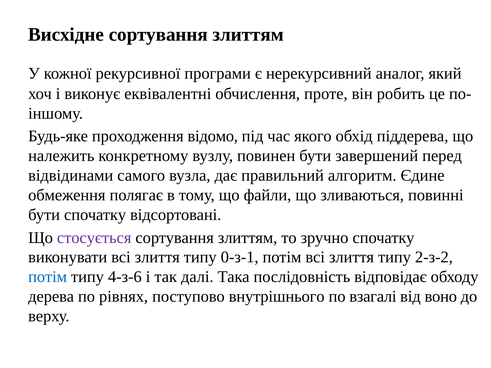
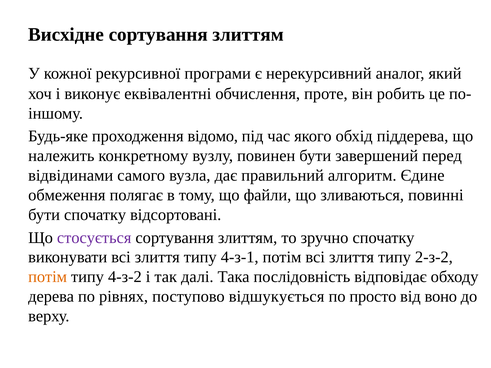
0-з-1: 0-з-1 -> 4-з-1 (240, 257)
потім colour: blue -> orange (48, 277)
4-з-6: 4-з-6 -> 4-з-2 (125, 277)
внутрішнього: внутрішнього -> відшукується (277, 297)
взагалі: взагалі -> просто (373, 297)
